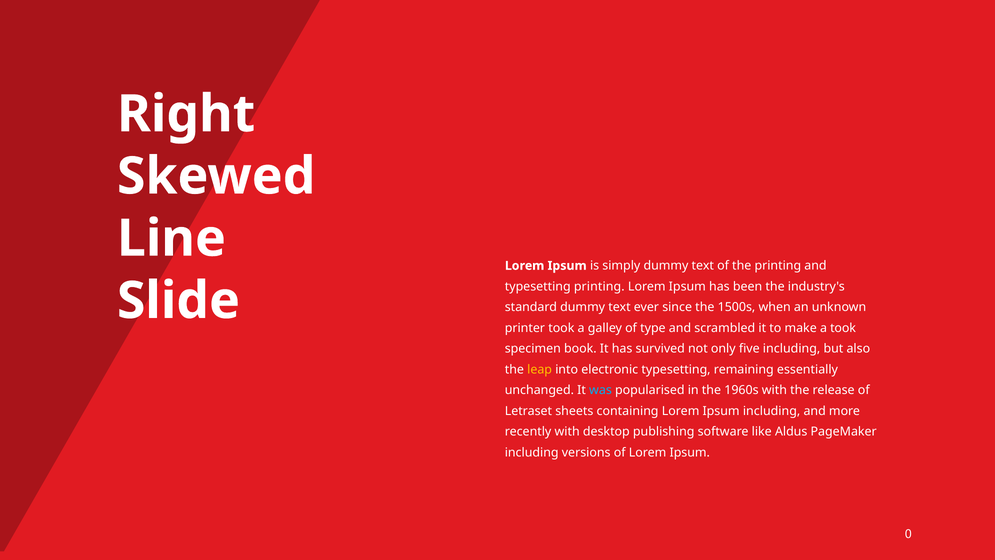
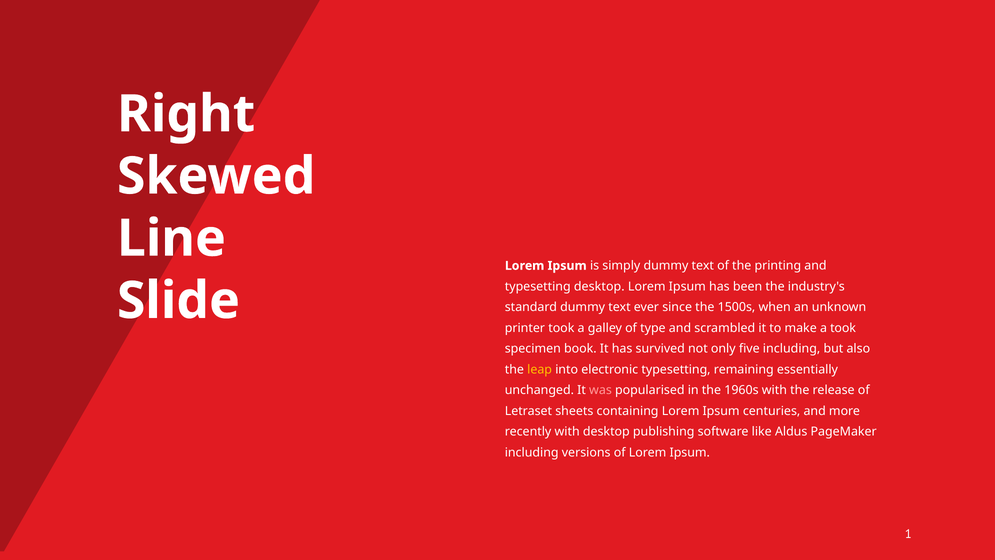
typesetting printing: printing -> desktop (599, 286)
was colour: light blue -> pink (600, 390)
Ipsum including: including -> centuries (772, 411)
0: 0 -> 1 (908, 534)
